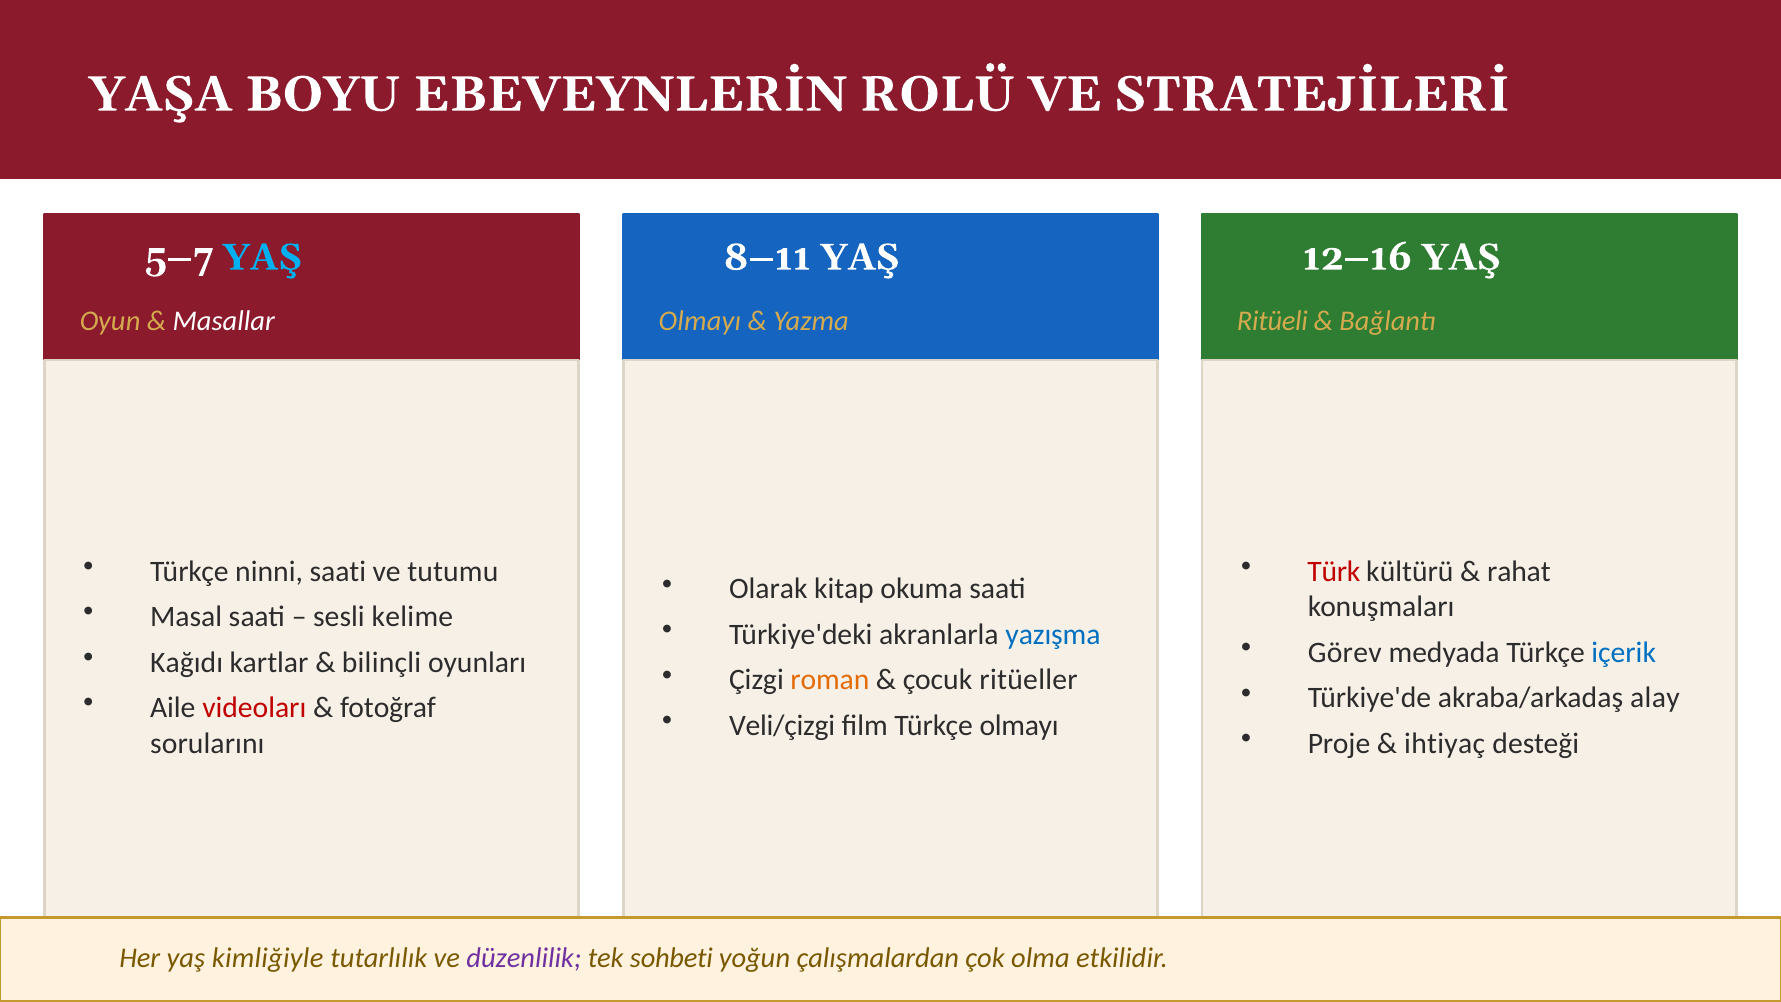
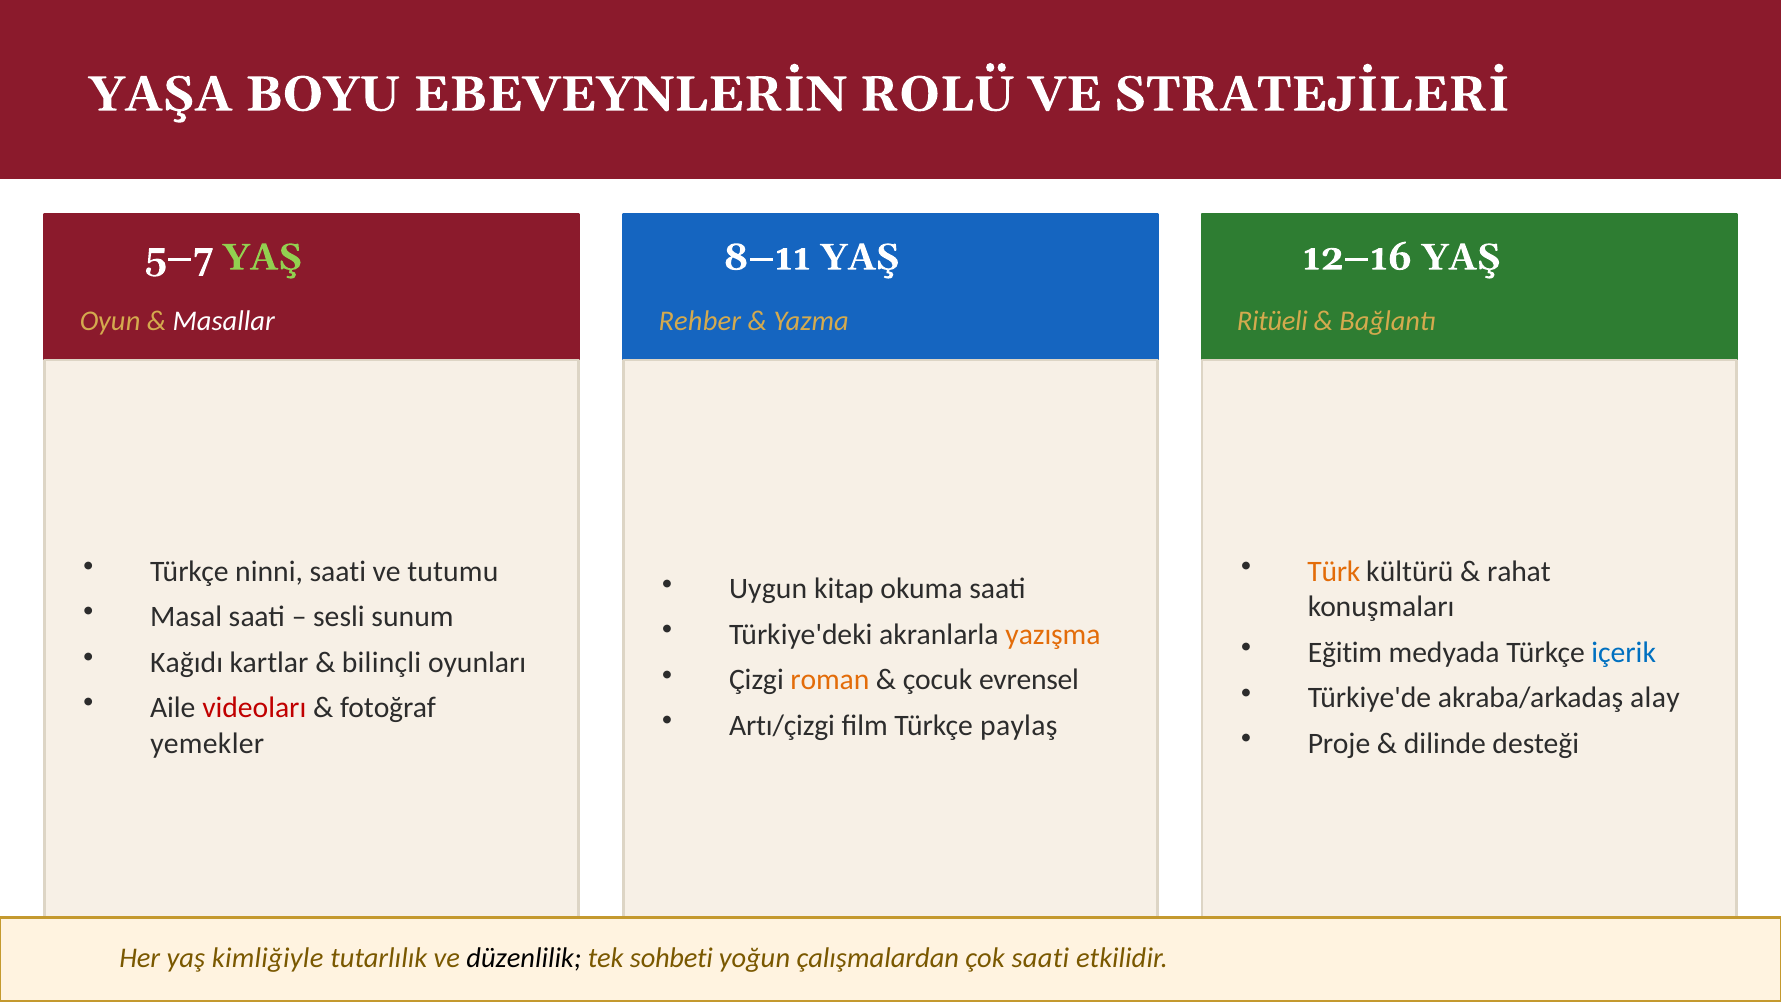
YAŞ colour: light blue -> light green (263, 257)
Olmayı: Olmayı -> Rehber (700, 321)
Türk colour: red -> orange (1334, 571)
Olarak: Olarak -> Uygun (768, 589)
kelime: kelime -> sunum (413, 617)
yazışma colour: blue -> orange (1053, 635)
Görev: Görev -> Eğitim (1345, 652)
ritüeller: ritüeller -> evrensel (1029, 680)
Veli/çizgi: Veli/çizgi -> Artı/çizgi (782, 726)
Türkçe olmayı: olmayı -> paylaş (1019, 726)
ihtiyaç: ihtiyaç -> dilinde (1445, 743)
sorularını: sorularını -> yemekler (207, 743)
düzenlilik colour: purple -> black (524, 958)
çok olma: olma -> saati (1040, 958)
